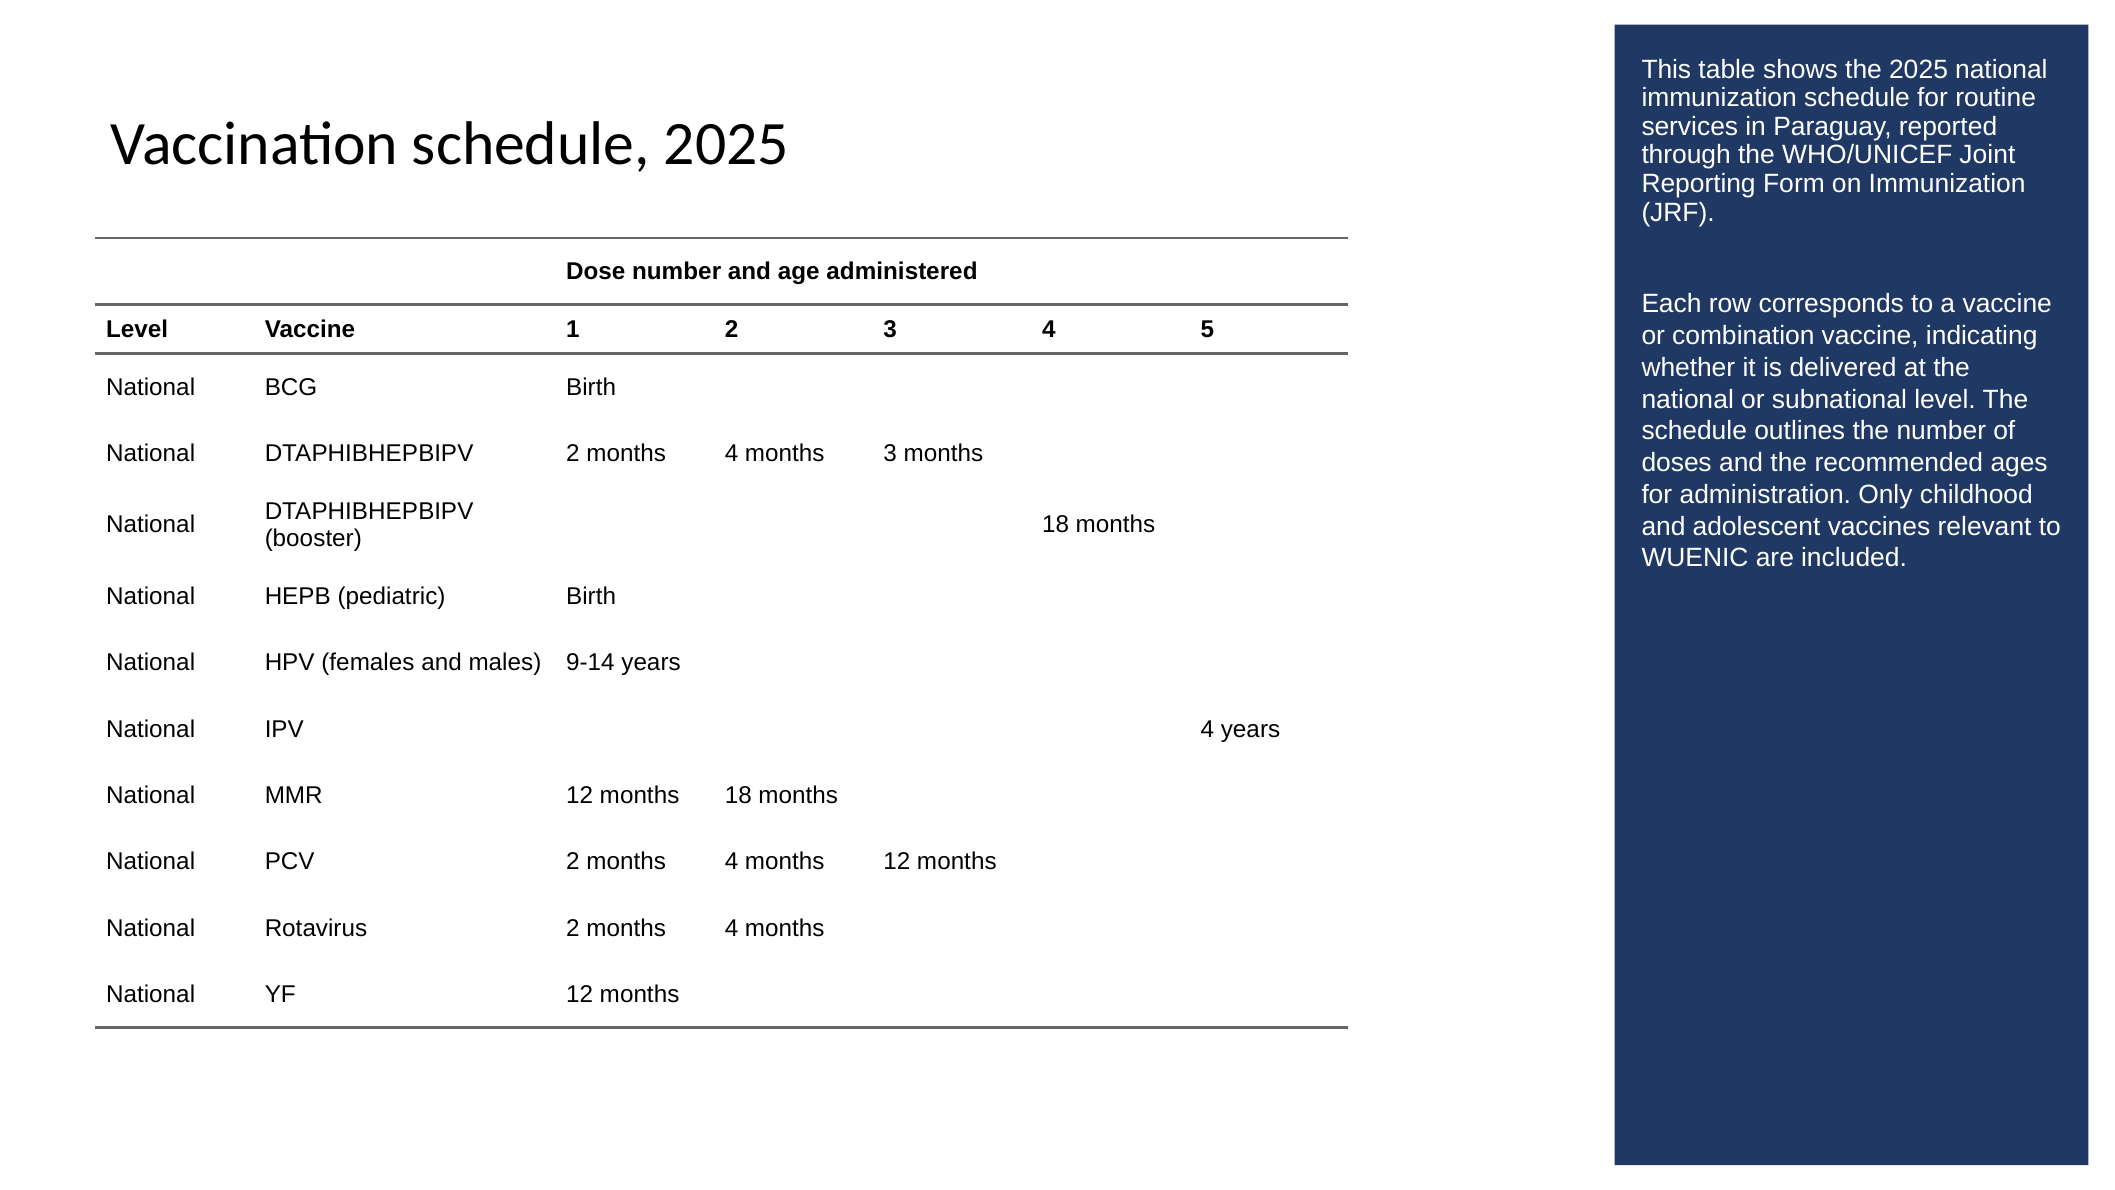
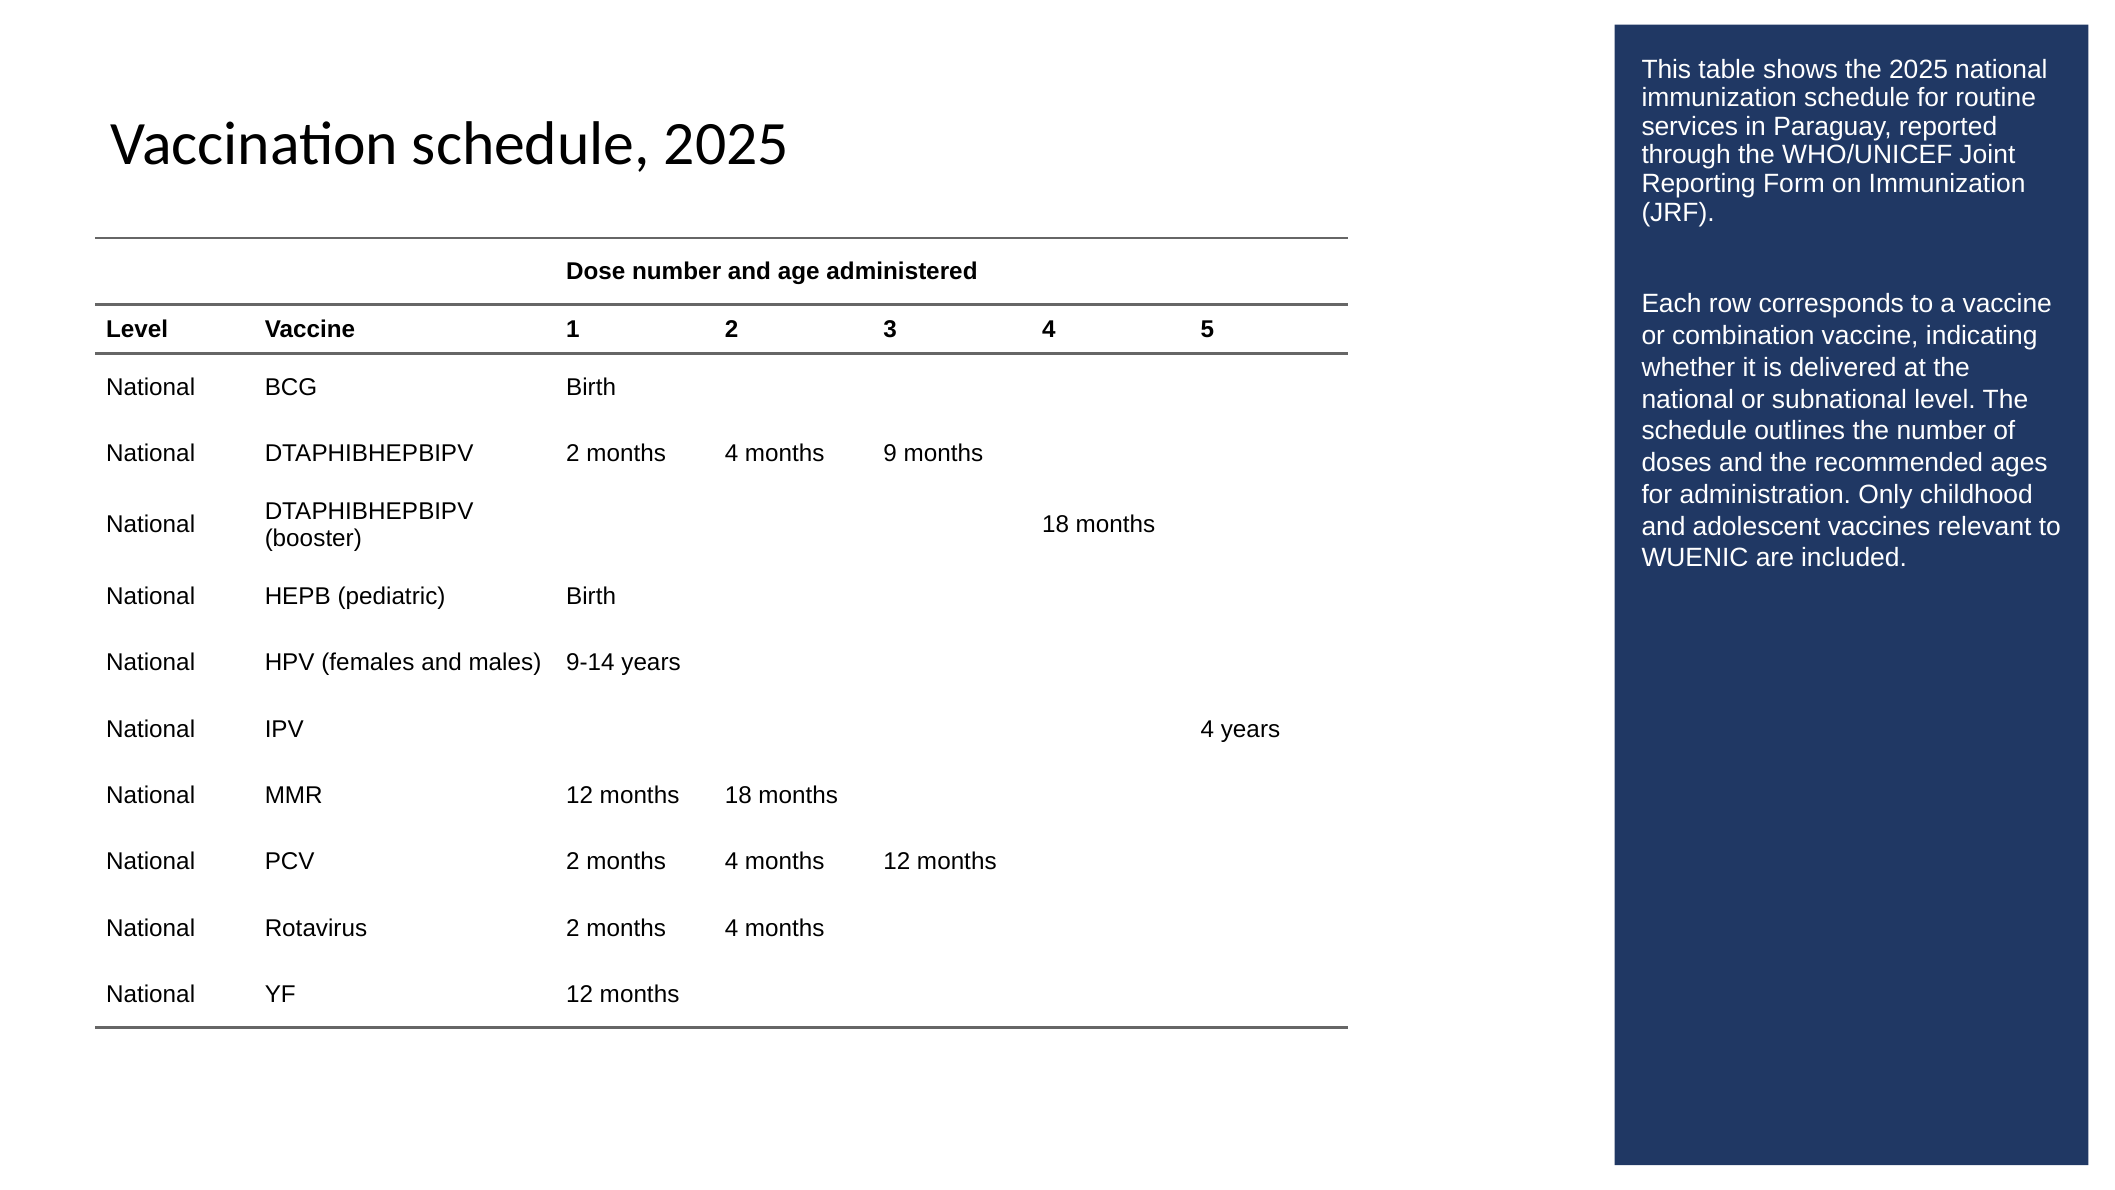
months 3: 3 -> 9 (890, 454)
